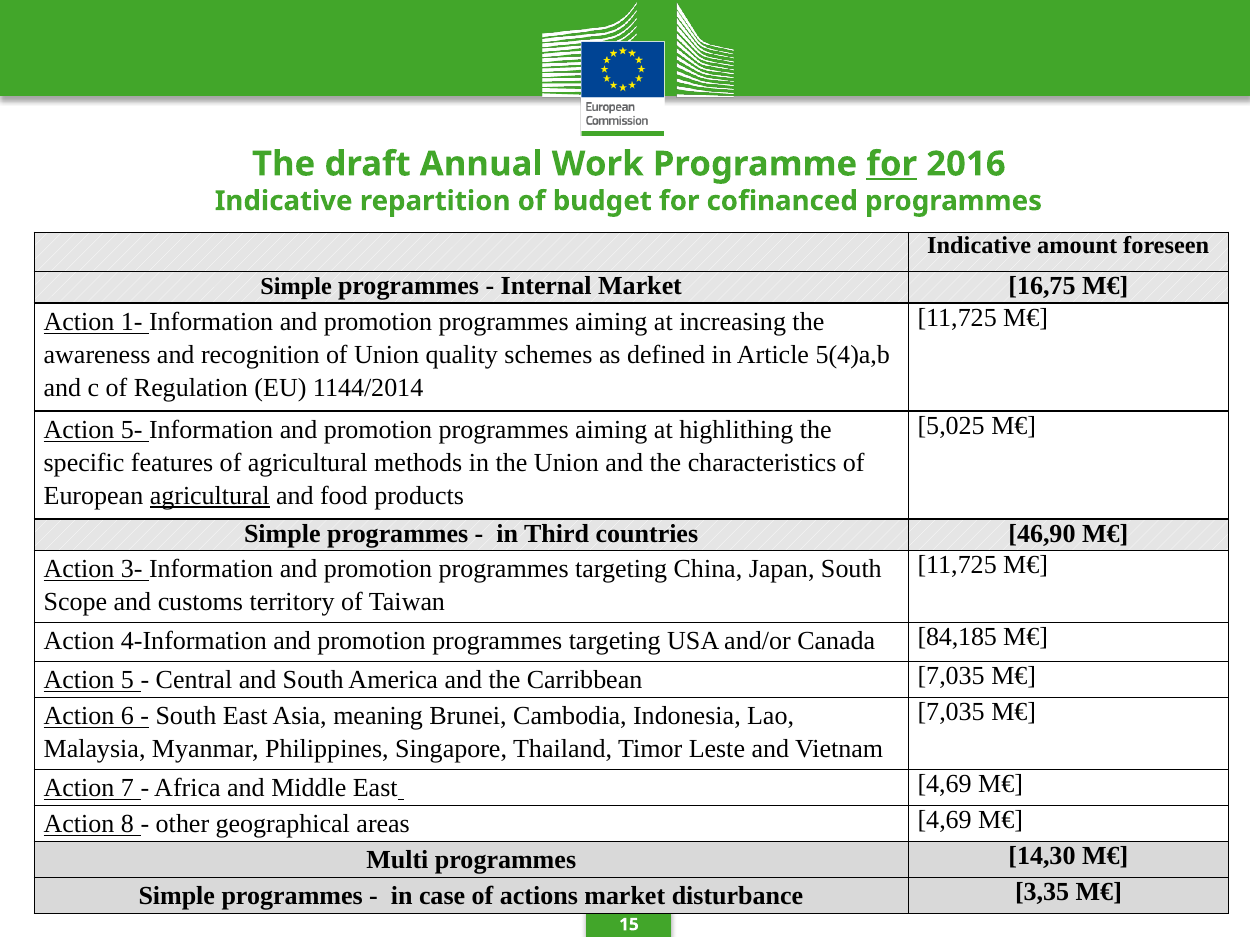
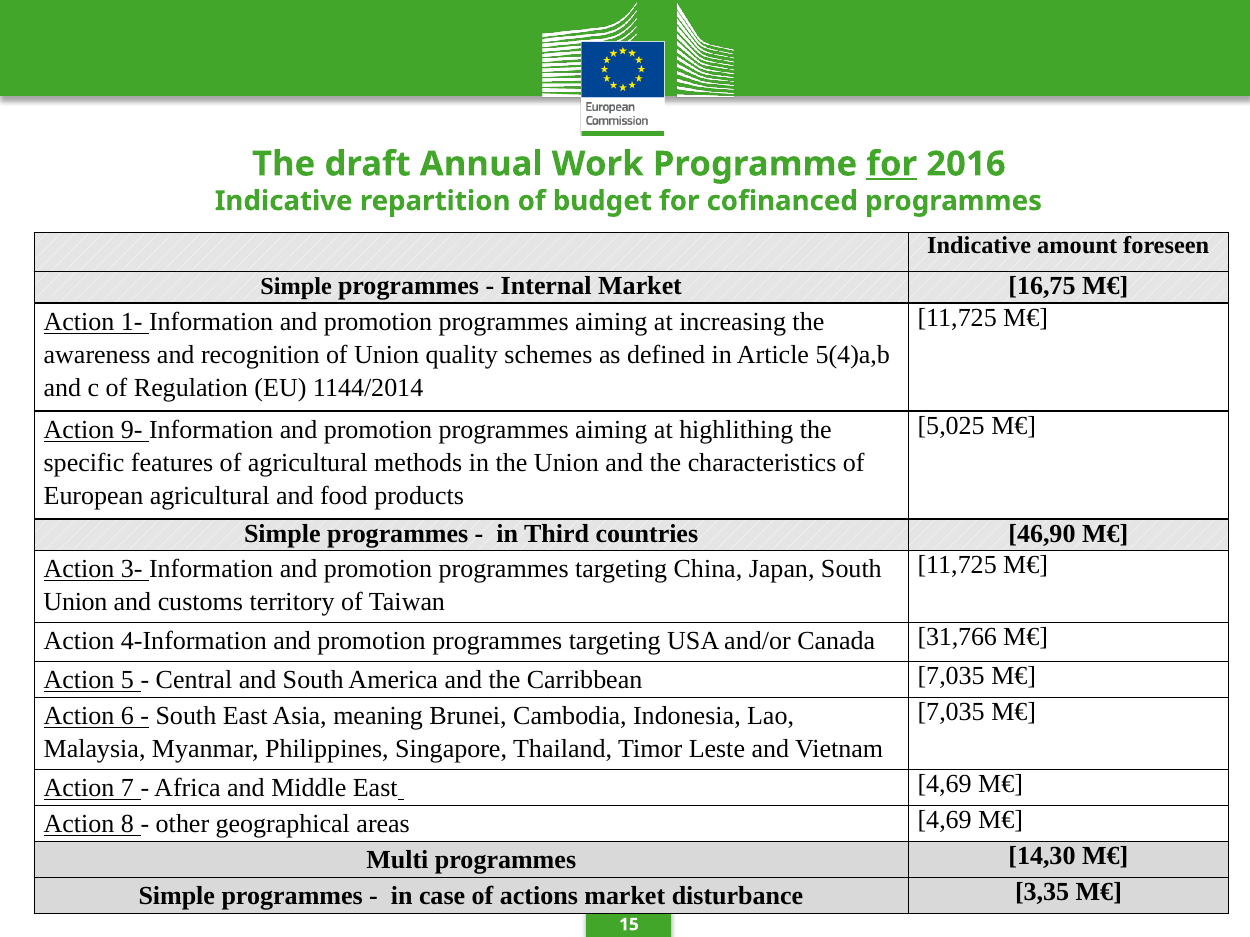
5-: 5- -> 9- (132, 430)
agricultural underline: present -> none (210, 496)
Scope: Scope -> Union (76, 602)
84,185: 84,185 -> 31,766 (957, 637)
